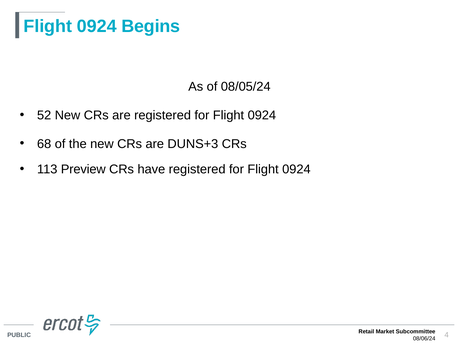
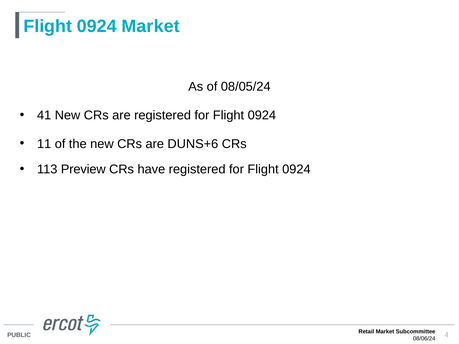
0924 Begins: Begins -> Market (151, 26)
52: 52 -> 41 (44, 115)
68: 68 -> 11 (44, 144)
DUNS+3: DUNS+3 -> DUNS+6 (193, 144)
